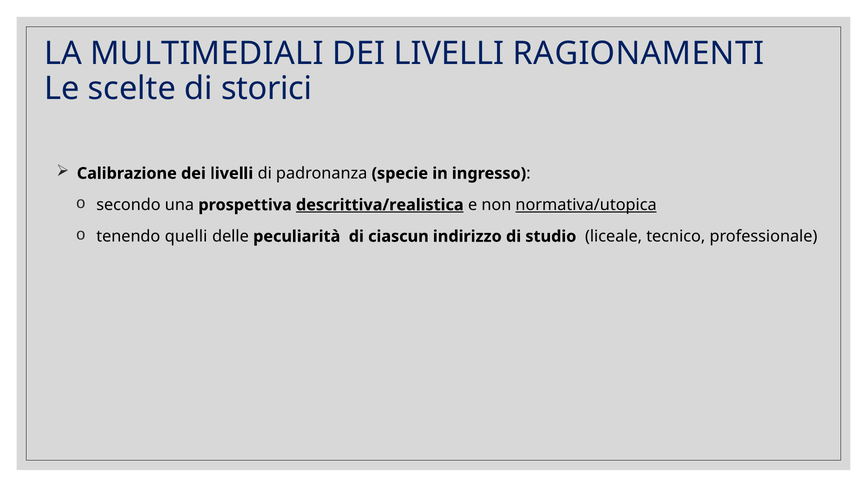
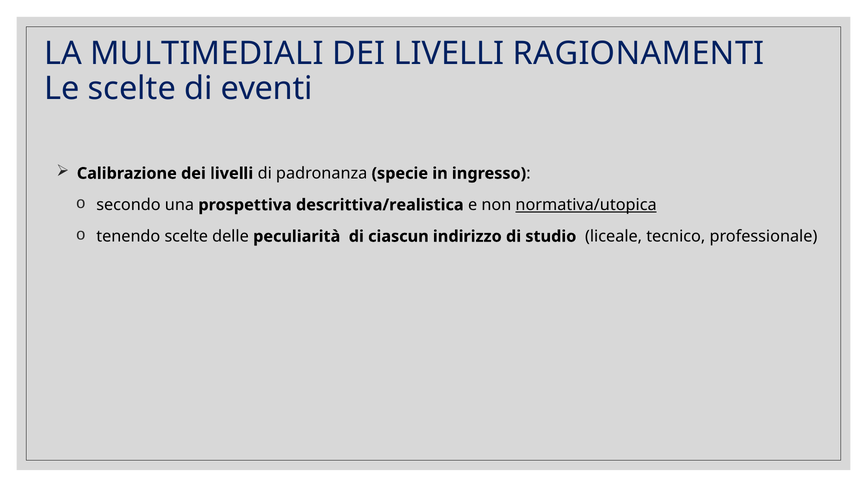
storici: storici -> eventi (267, 89)
descrittiva/realistica underline: present -> none (380, 205)
tenendo quelli: quelli -> scelte (186, 237)
